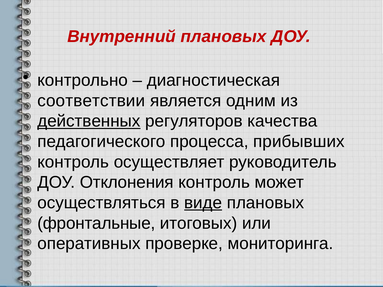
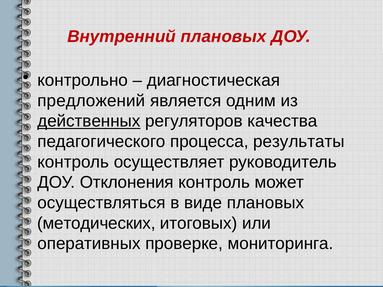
соответствии: соответствии -> предложений (91, 101)
прибывших: прибывших -> результаты (299, 142)
виде underline: present -> none (203, 203)
фронтальные: фронтальные -> методических (96, 223)
